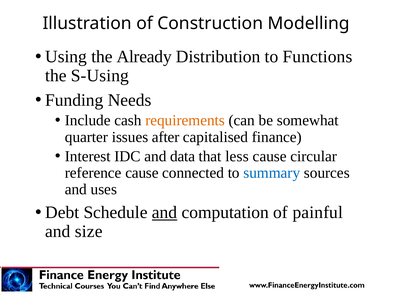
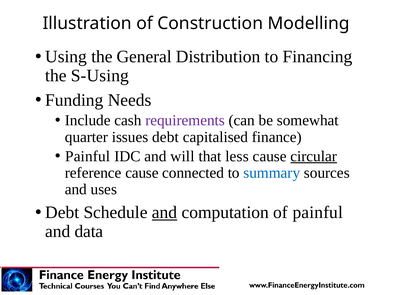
Already: Already -> General (144, 57)
Functions: Functions -> Financing (318, 57)
requirements colour: orange -> purple (185, 120)
issues after: after -> debt (166, 137)
Interest: Interest -> Painful (88, 156)
data: data -> will (182, 156)
circular underline: none -> present (314, 156)
size: size -> data (89, 231)
